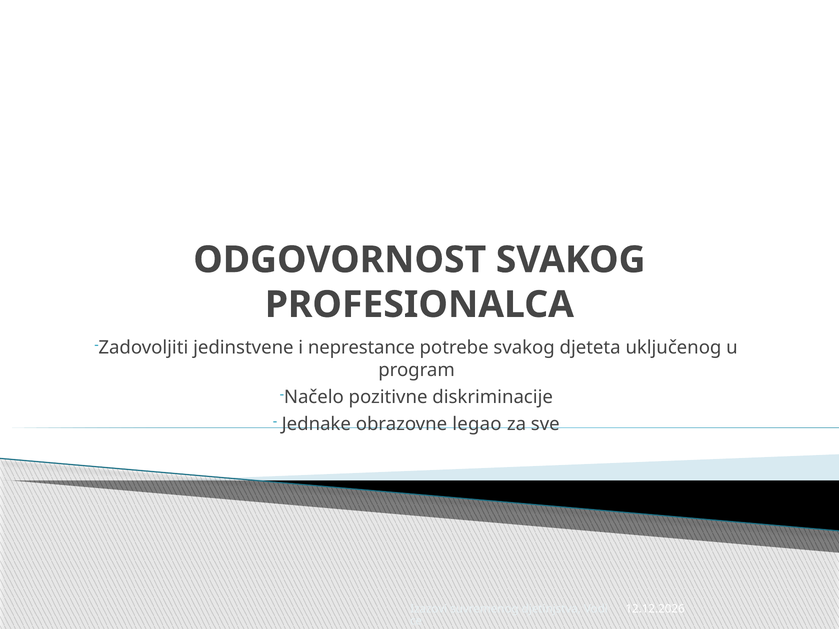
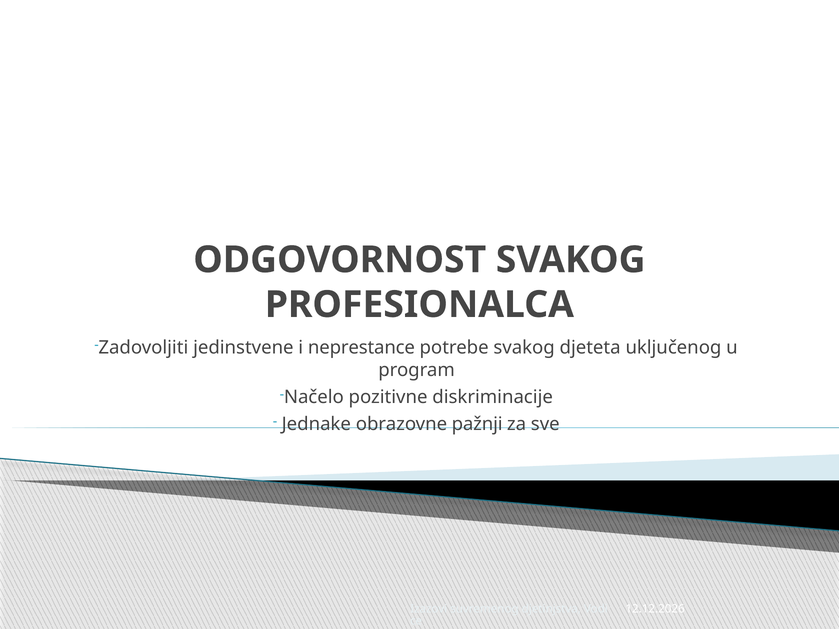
legao: legao -> pažnji (477, 424)
